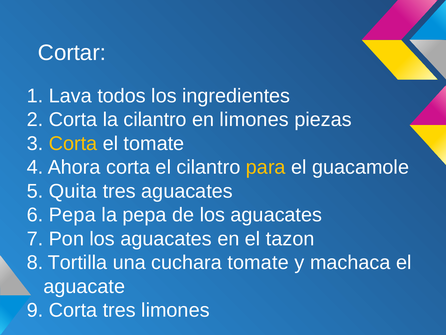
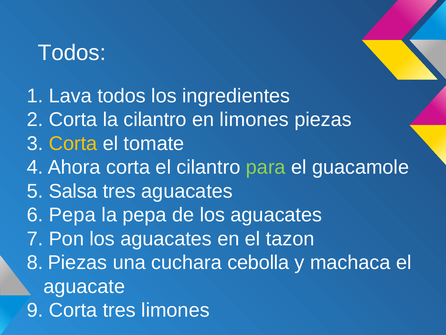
Cortar: Cortar -> Todos (72, 53)
para colour: yellow -> light green (266, 167)
Quita: Quita -> Salsa (73, 191)
8 Tortilla: Tortilla -> Piezas (77, 262)
cuchara tomate: tomate -> cebolla (258, 262)
